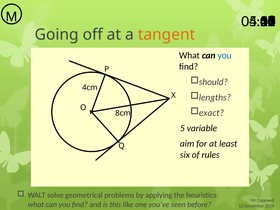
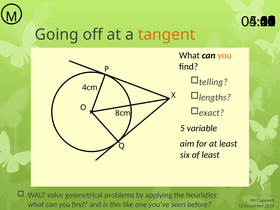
you colour: blue -> orange (225, 55)
should: should -> telling (213, 82)
of rules: rules -> least (211, 155)
